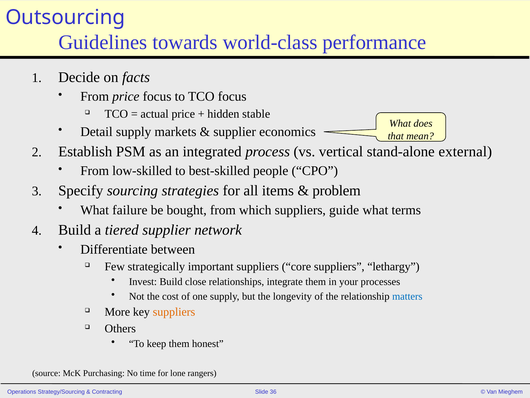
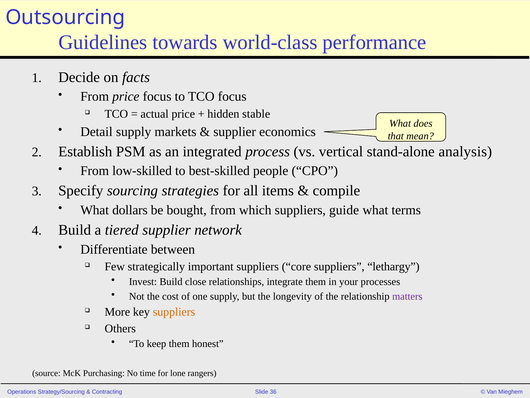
external: external -> analysis (465, 151)
problem: problem -> compile (336, 191)
failure: failure -> dollars (130, 210)
matters colour: blue -> purple (407, 296)
